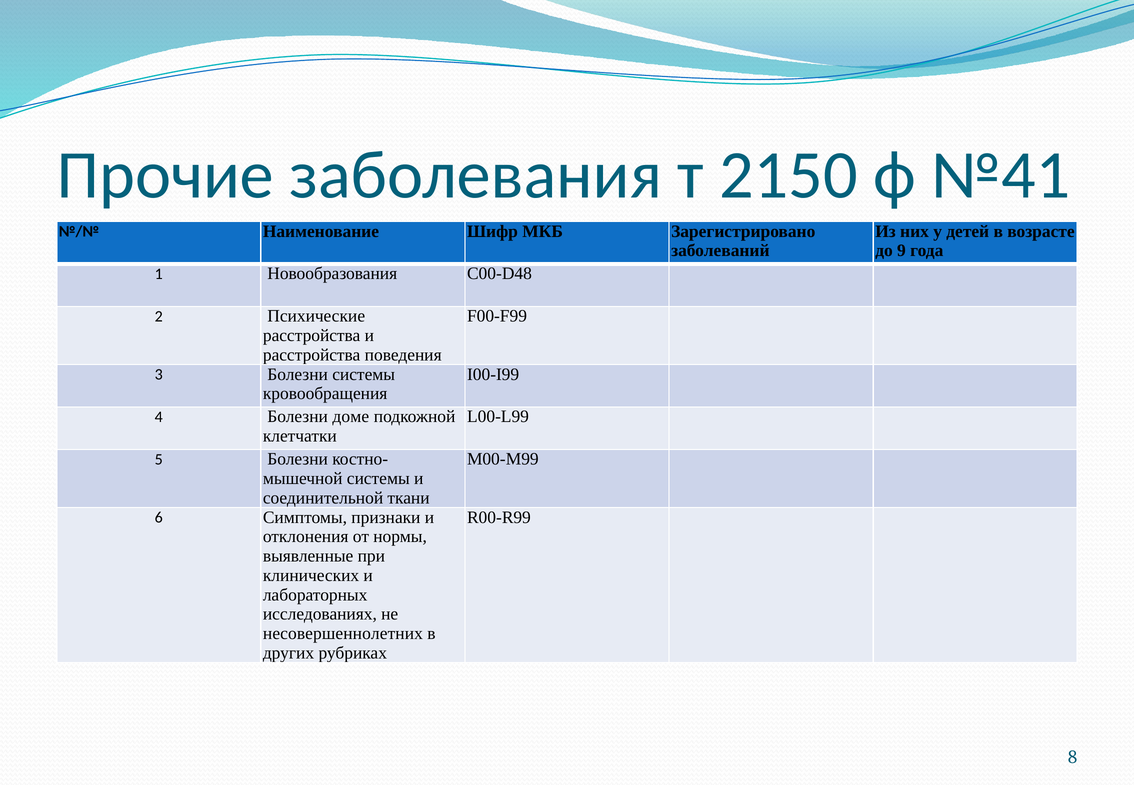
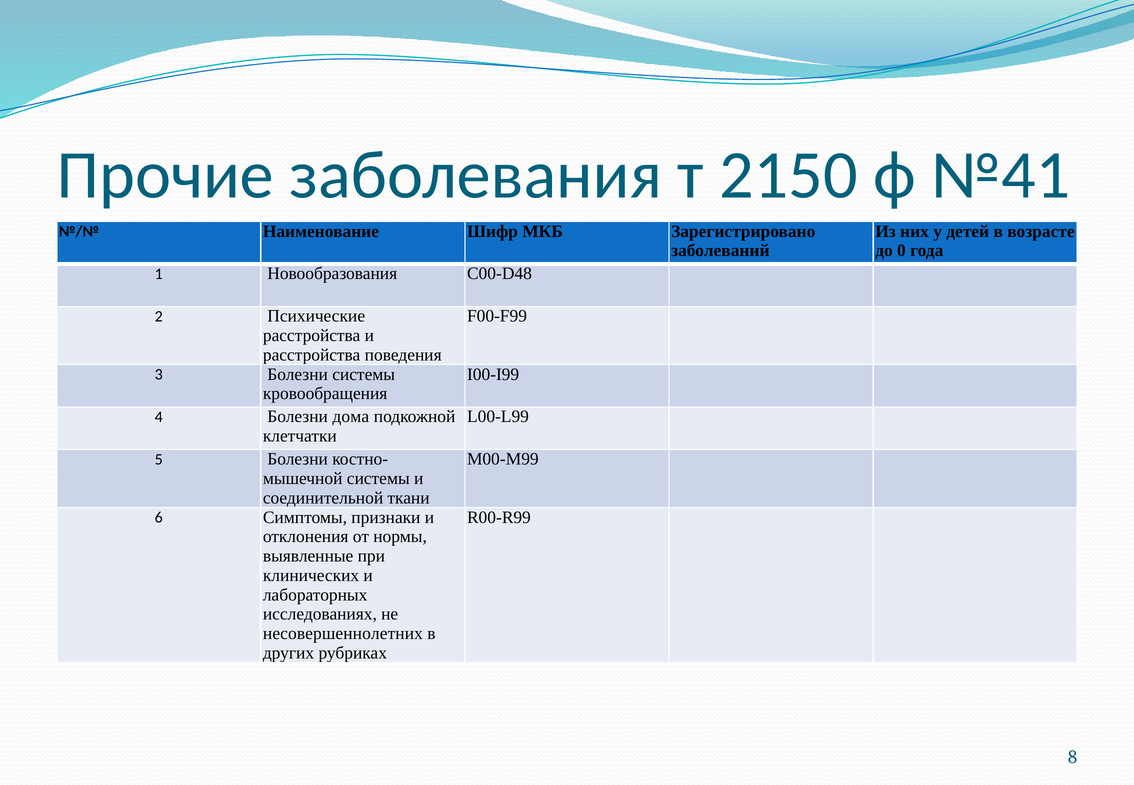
9: 9 -> 0 (901, 251)
доме: доме -> дома (351, 417)
